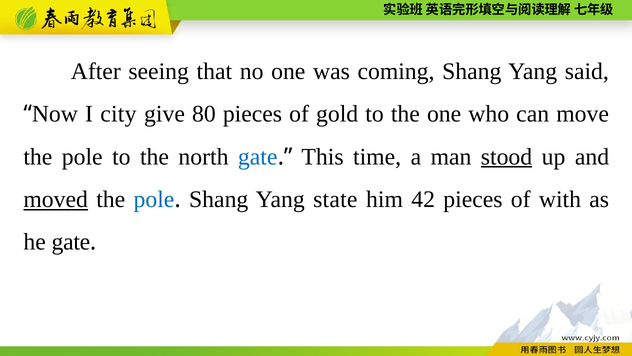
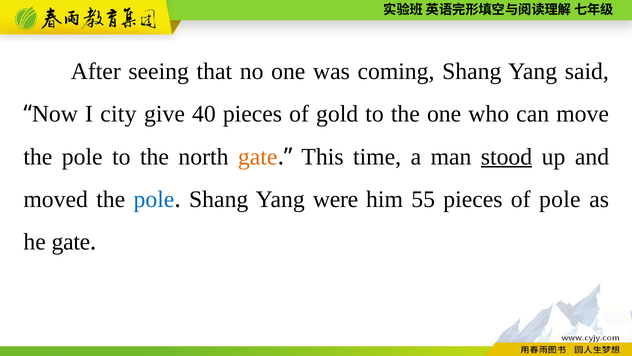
80: 80 -> 40 (204, 114)
gate colour: blue -> orange (258, 156)
moved underline: present -> none (56, 199)
state: state -> were (336, 199)
42: 42 -> 55 (423, 199)
of with: with -> pole (560, 199)
